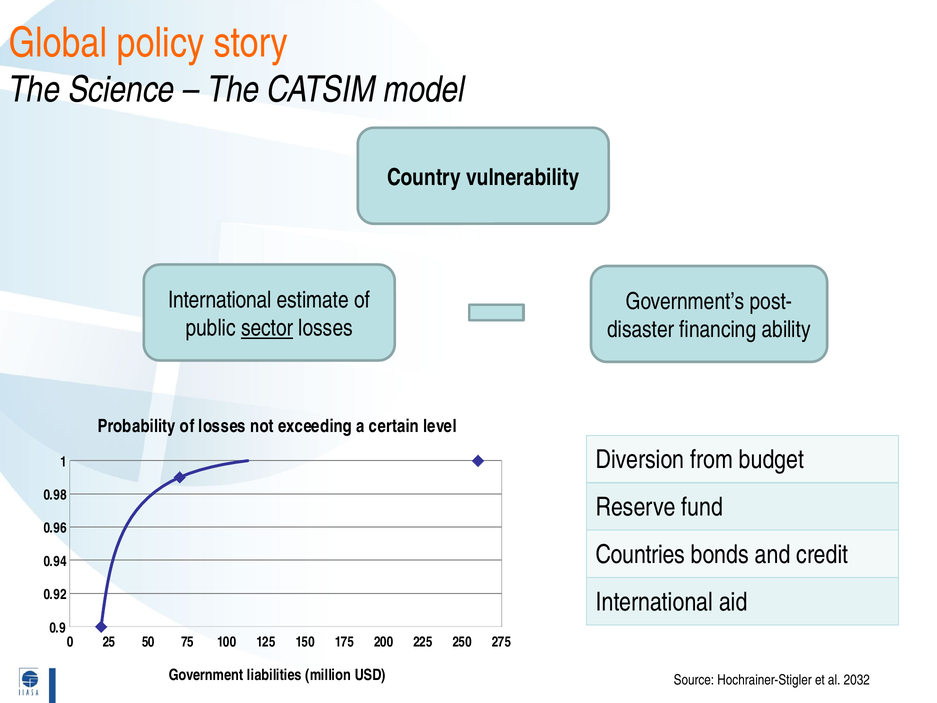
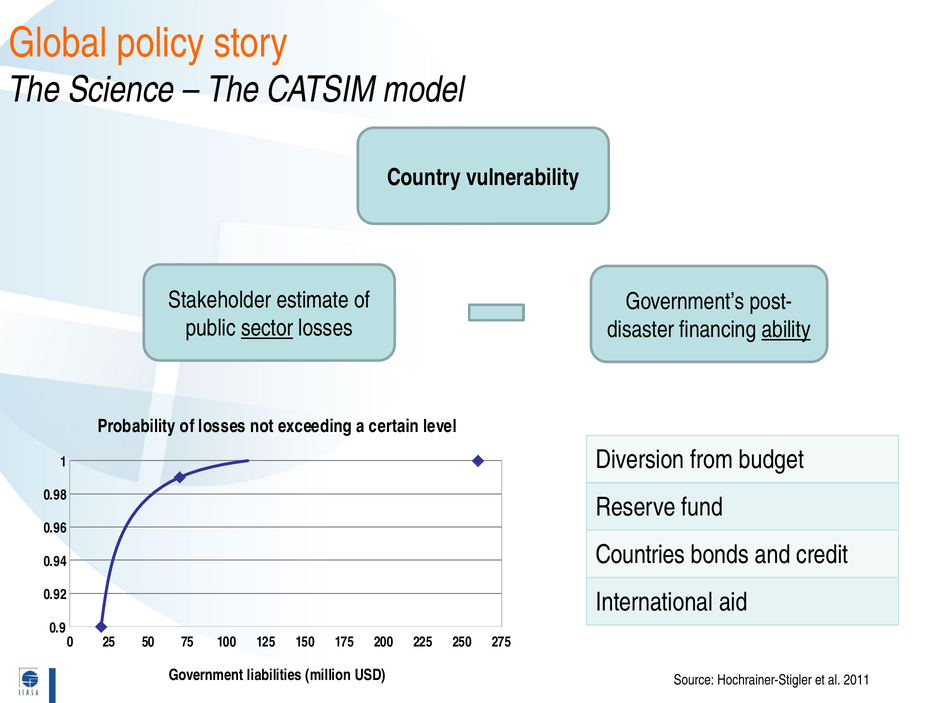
International: International -> Stakeholder (220, 300)
ability underline: none -> present (786, 329)
2032: 2032 -> 2011 (857, 680)
